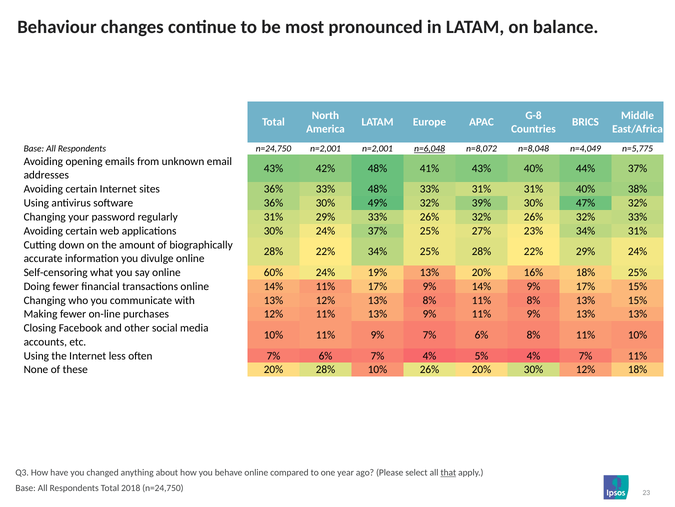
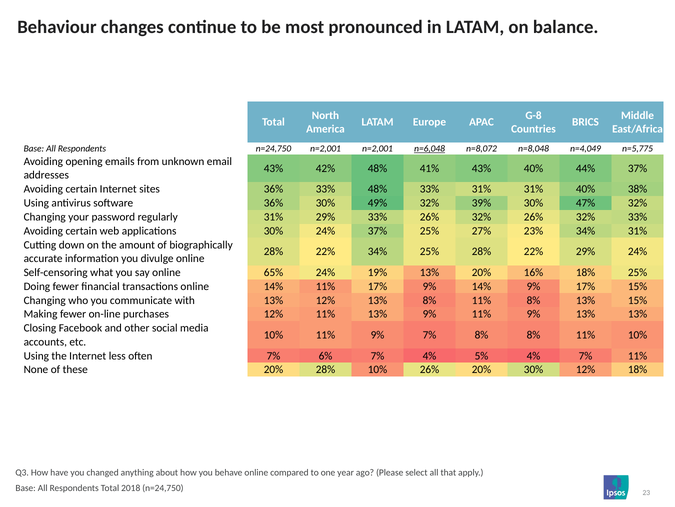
60%: 60% -> 65% (274, 272)
9% 7% 6%: 6% -> 8% (482, 335)
that underline: present -> none (448, 472)
